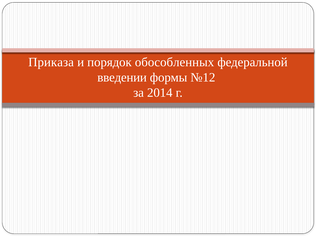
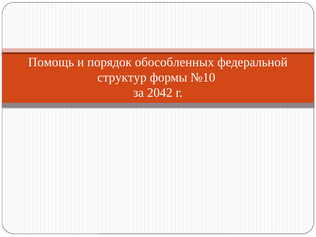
Приказа: Приказа -> Помощь (51, 62)
введении: введении -> структур (122, 78)
№12: №12 -> №10 (203, 78)
2014: 2014 -> 2042 (160, 93)
